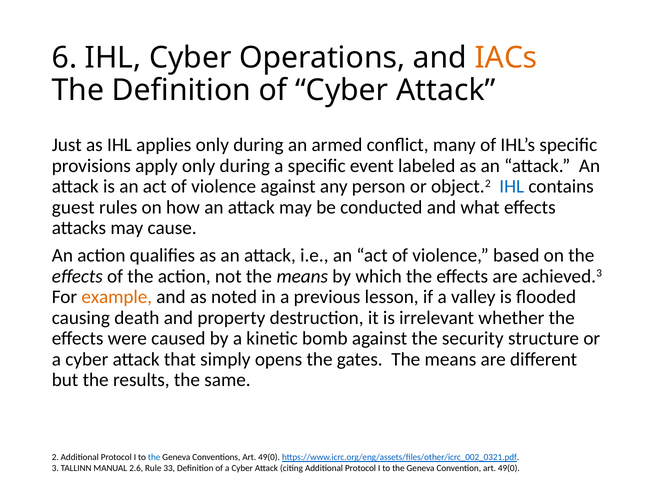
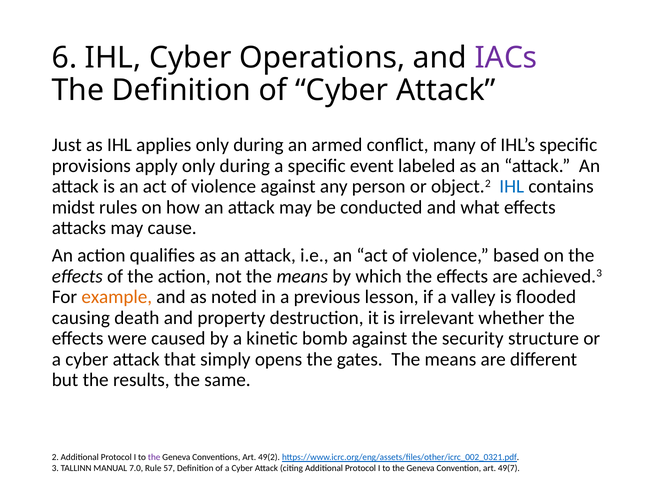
IACs colour: orange -> purple (506, 57)
guest: guest -> midst (73, 207)
the colour: blue -> purple (154, 457)
Conventions Art 49(0: 49(0 -> 49(2 (269, 457)
2.6: 2.6 -> 7.0 (136, 468)
33: 33 -> 57 (169, 468)
Convention art 49(0: 49(0 -> 49(7 (509, 468)
